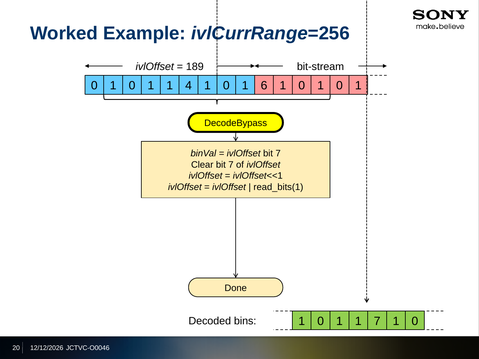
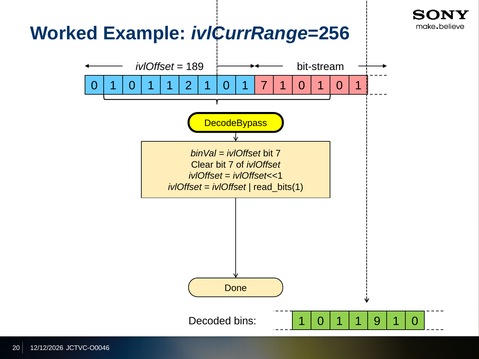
4: 4 -> 2 (189, 86)
1 6: 6 -> 7 (264, 86)
1 7: 7 -> 9 (377, 321)
